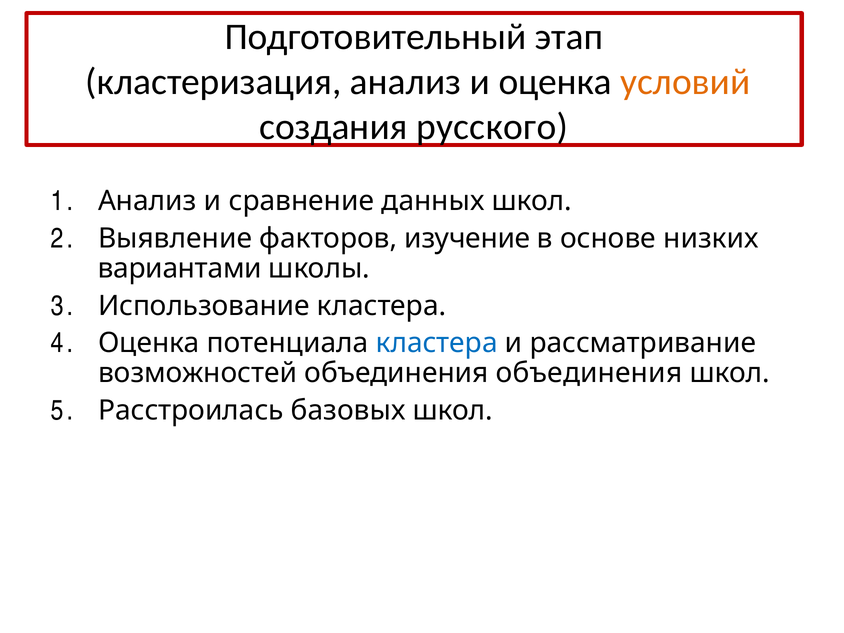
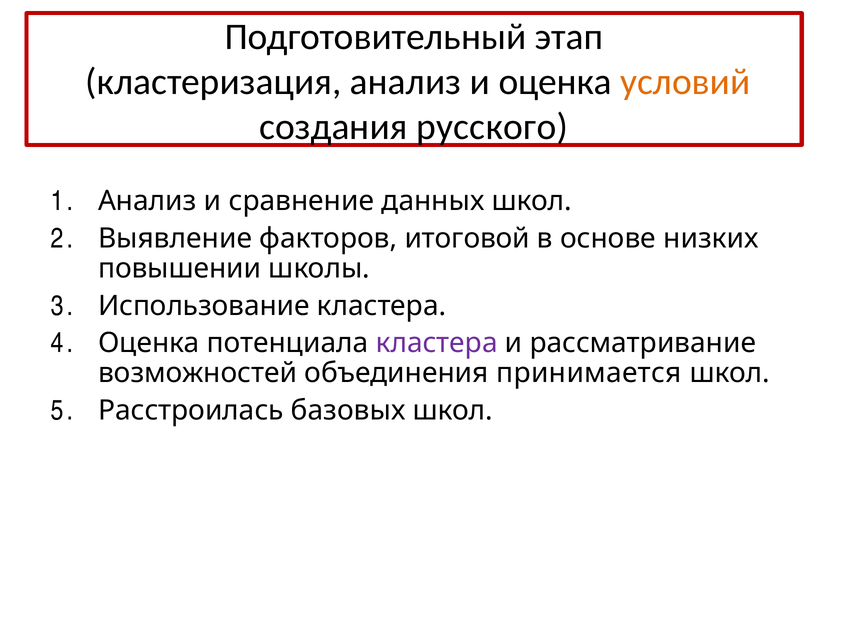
изучение: изучение -> итоговой (467, 238)
вариантами: вариантами -> повышении (180, 269)
кластера colour: blue -> purple (437, 343)
объединения объединения: объединения -> принимается (589, 373)
